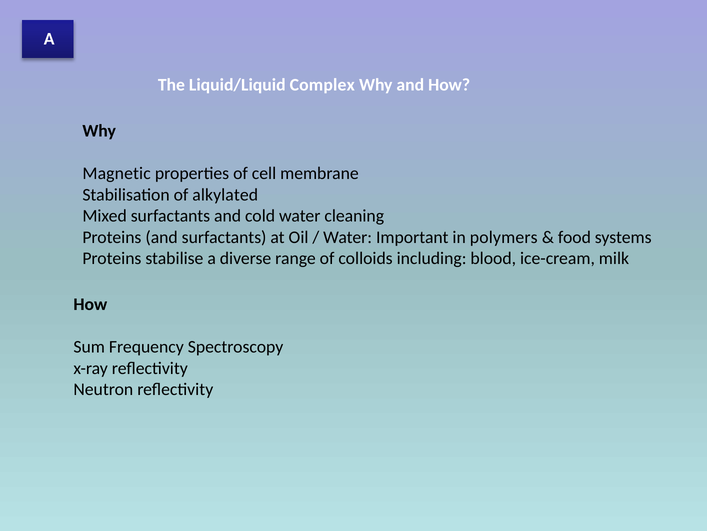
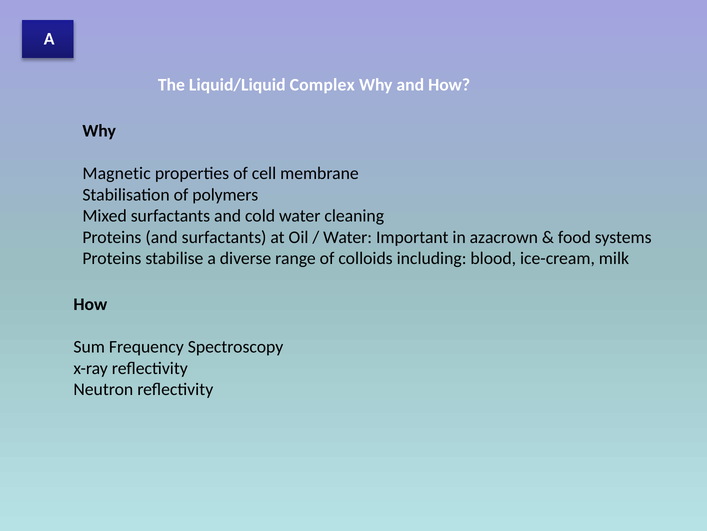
alkylated: alkylated -> polymers (225, 195)
polymers: polymers -> azacrown (504, 237)
